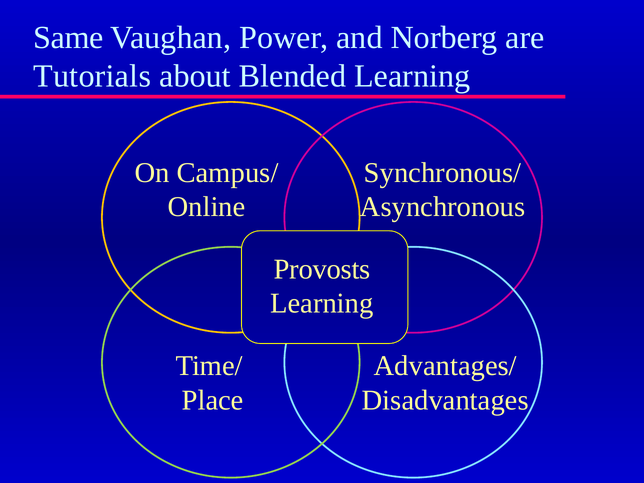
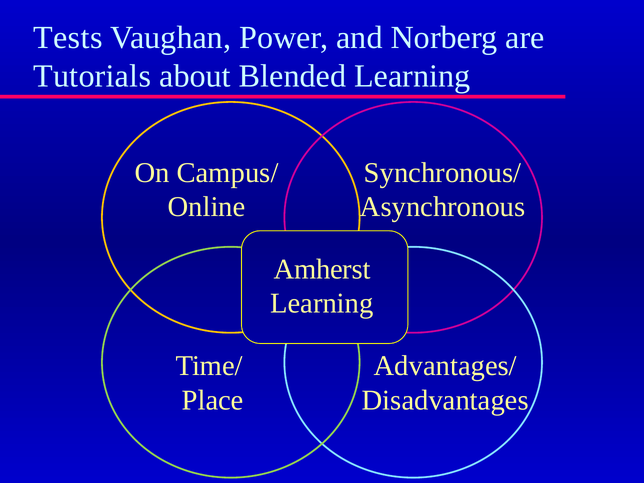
Same: Same -> Tests (68, 38)
Provosts: Provosts -> Amherst (322, 269)
